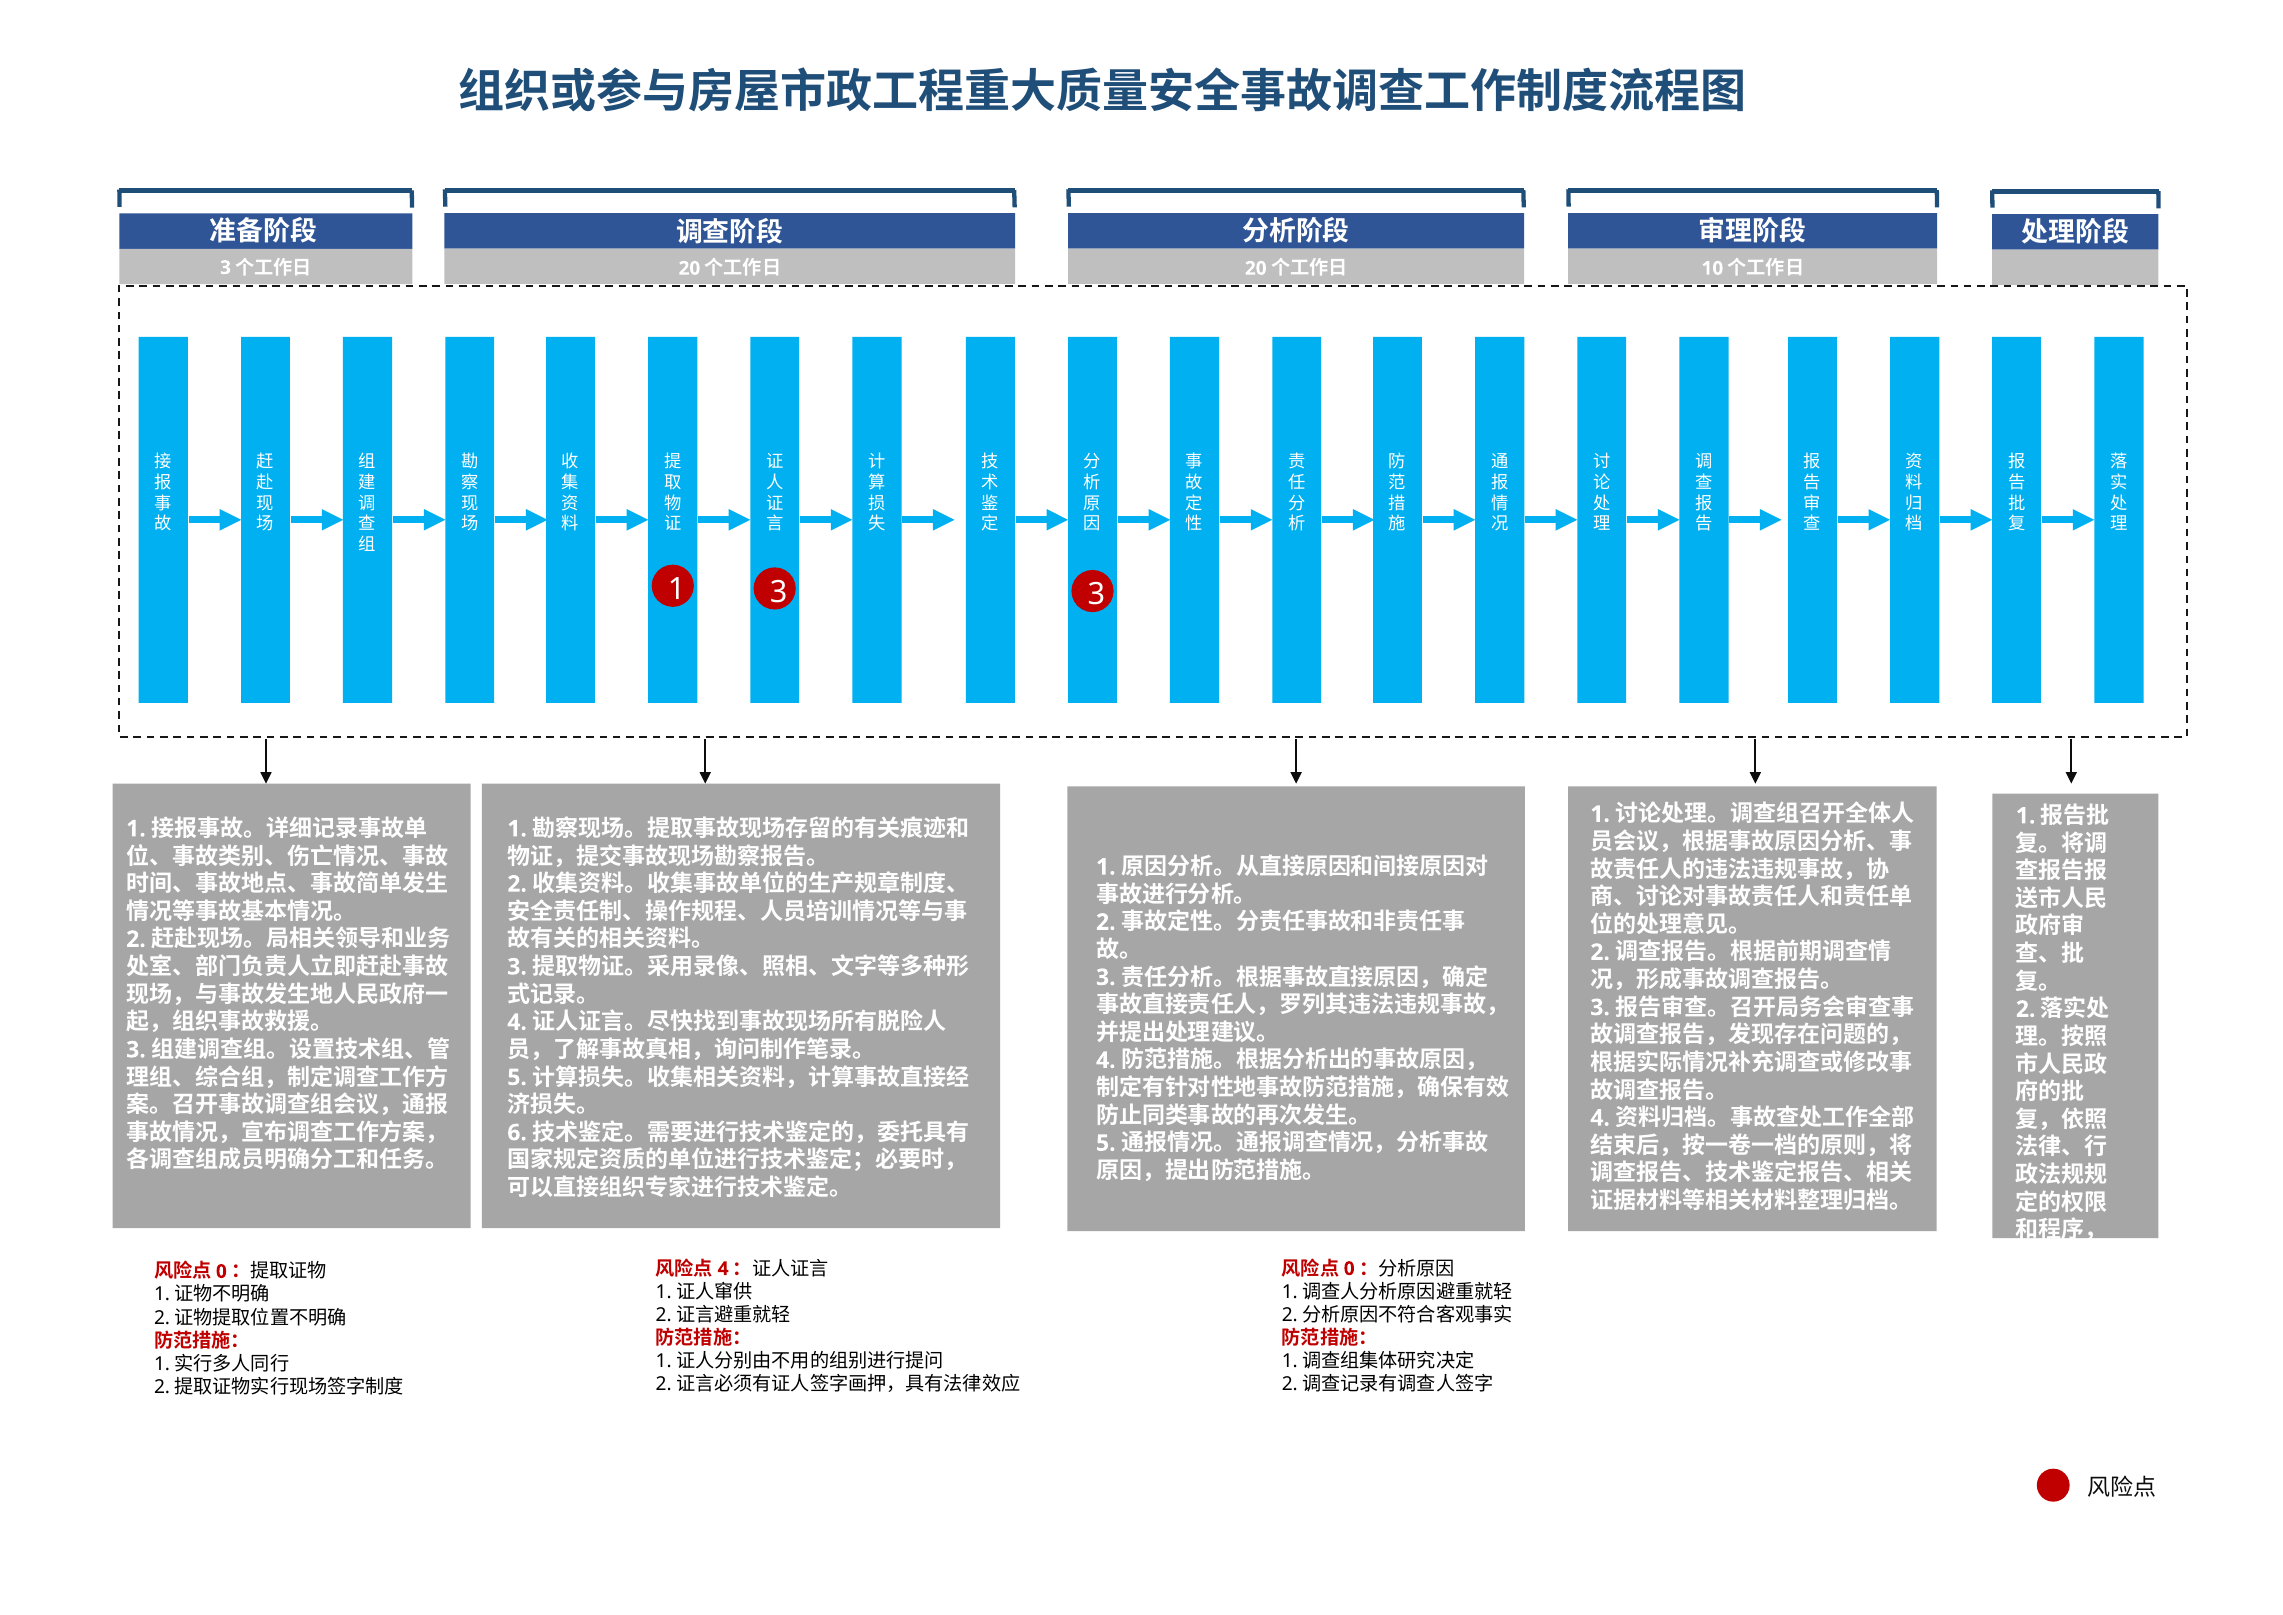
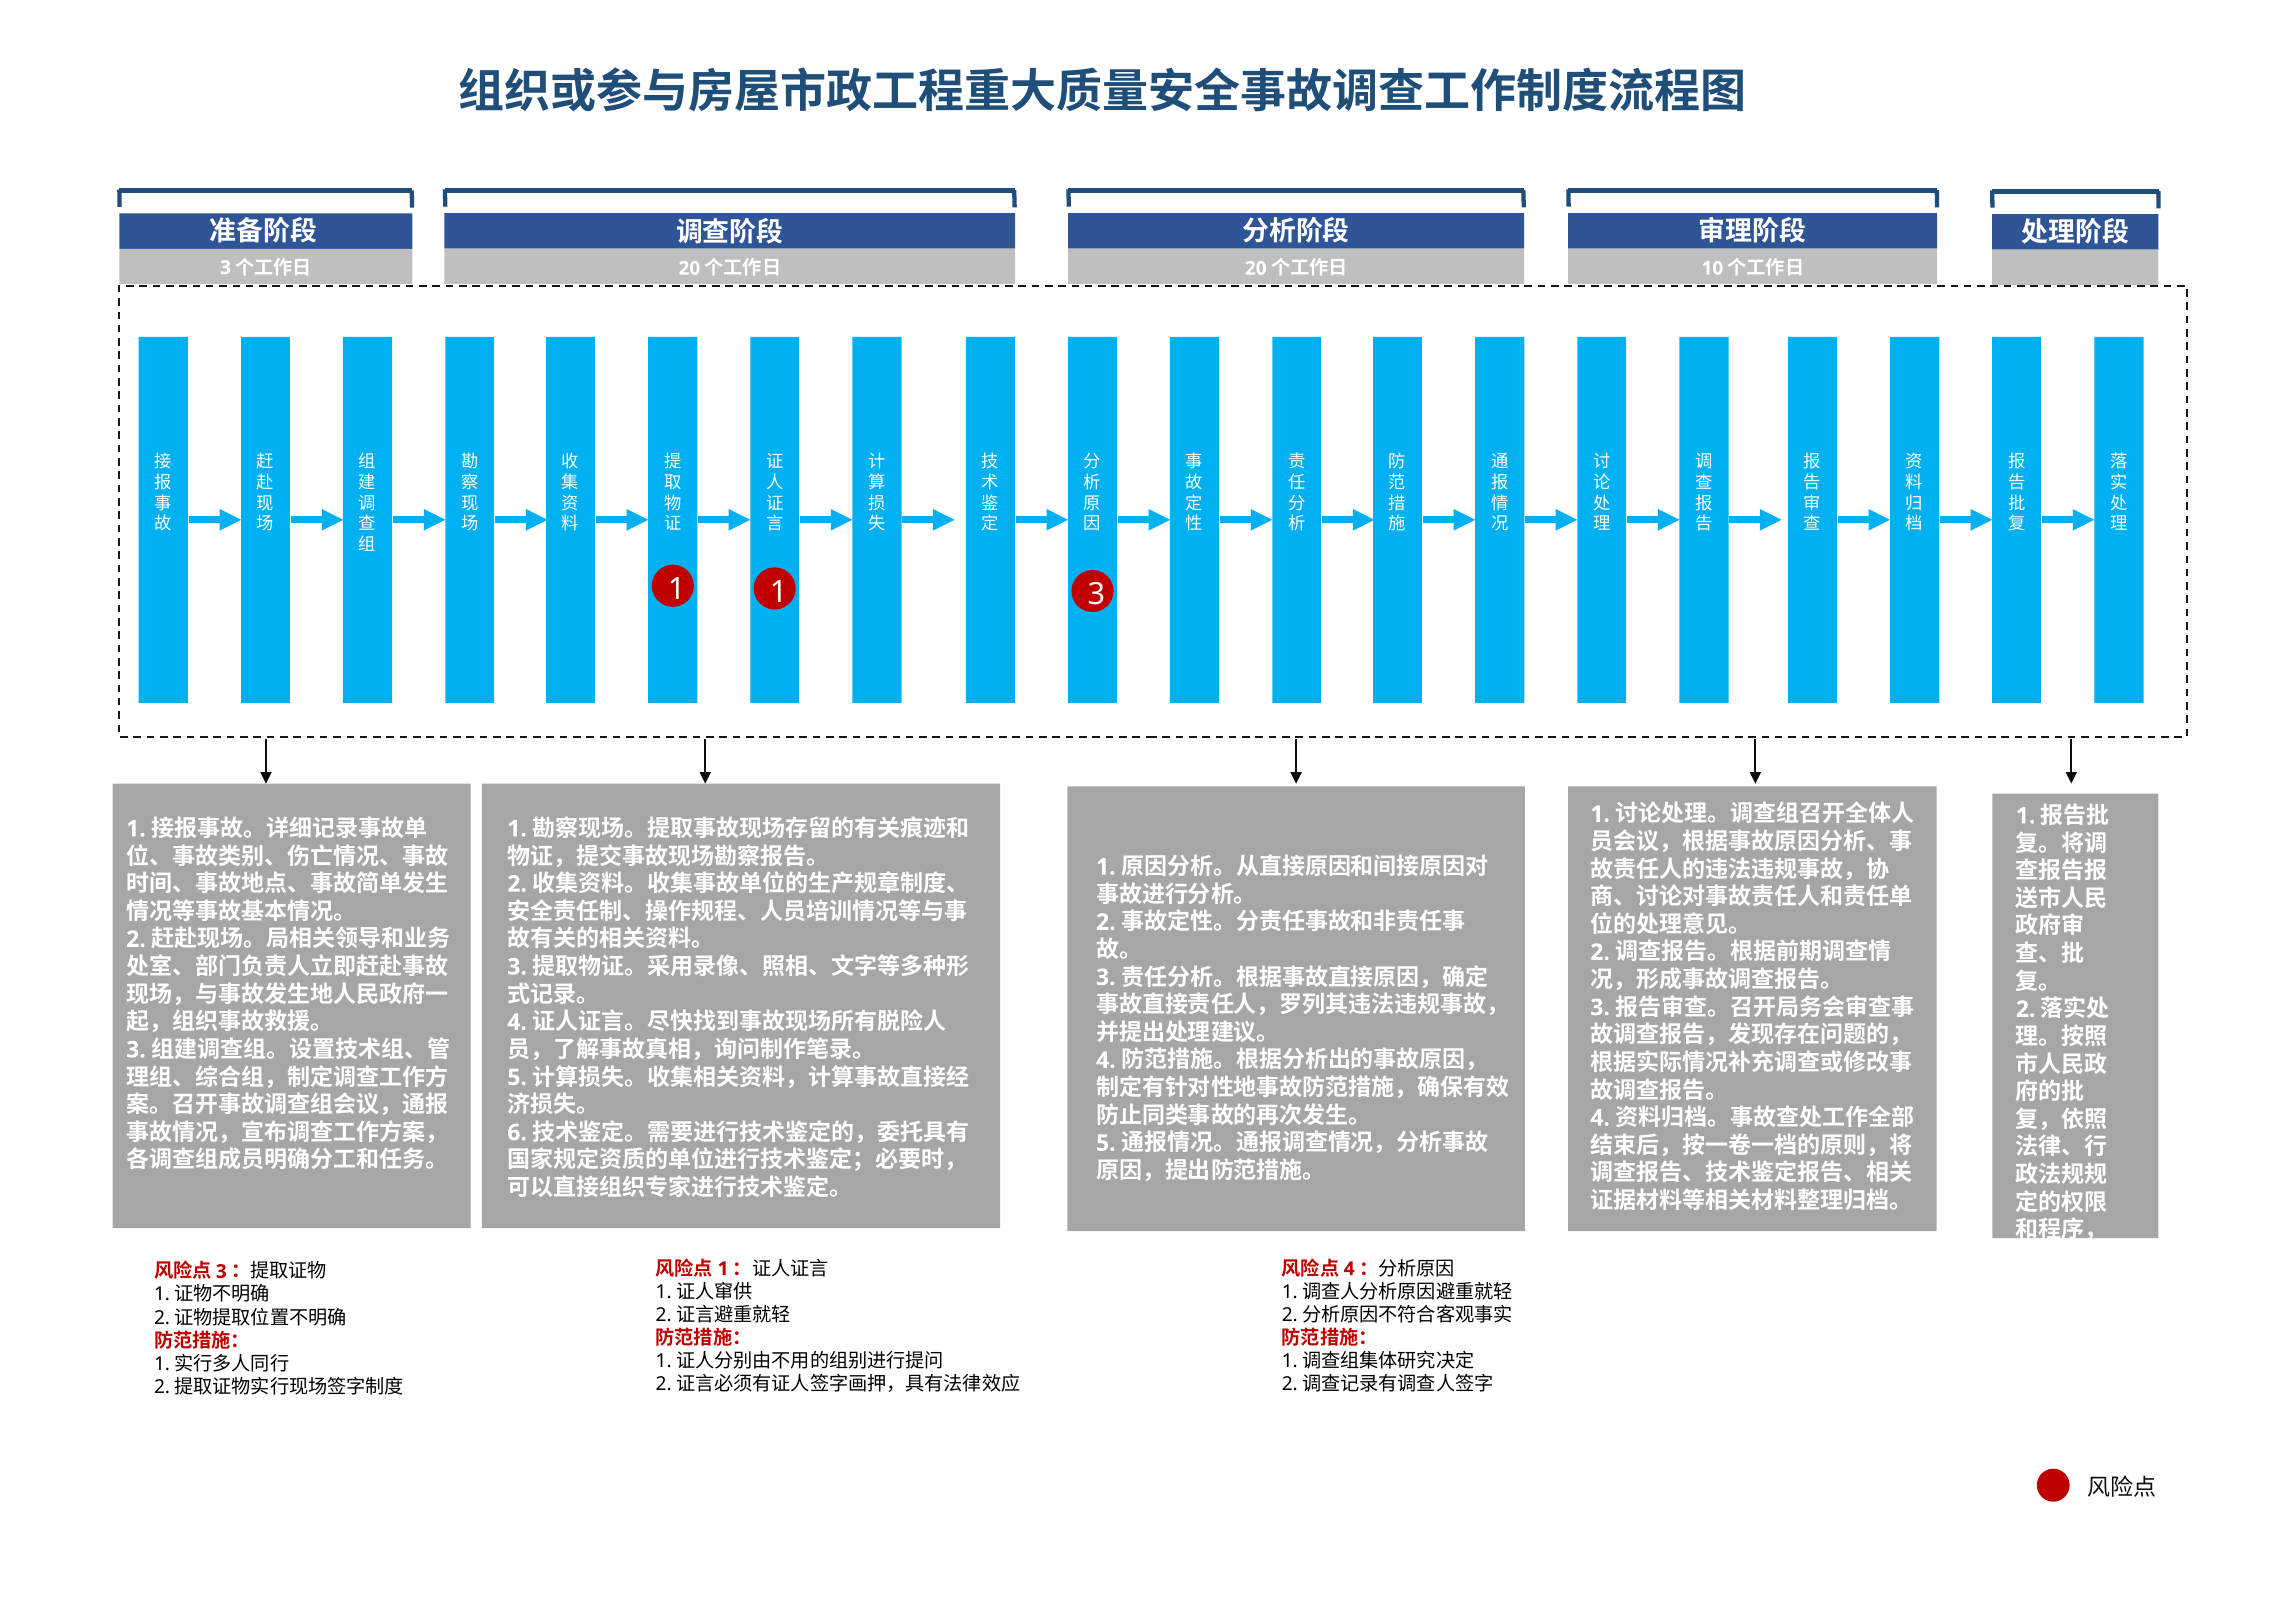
1 3: 3 -> 1 (779, 592)
4: 4 -> 1 (723, 1268)
0: 0 -> 4 (1349, 1268)
0: 0 -> 3 (221, 1271)
